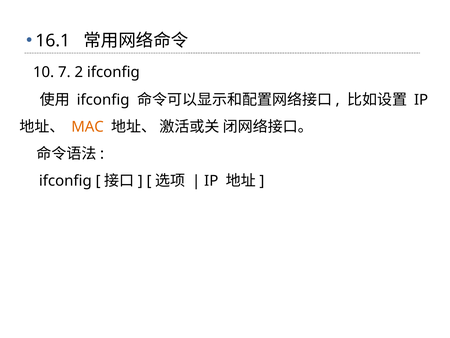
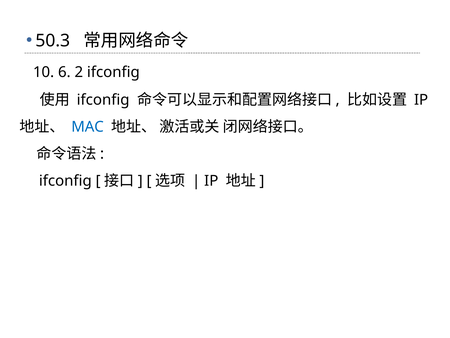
16.1: 16.1 -> 50.3 (53, 41)
7: 7 -> 6 (64, 72)
MAC colour: orange -> blue (88, 127)
